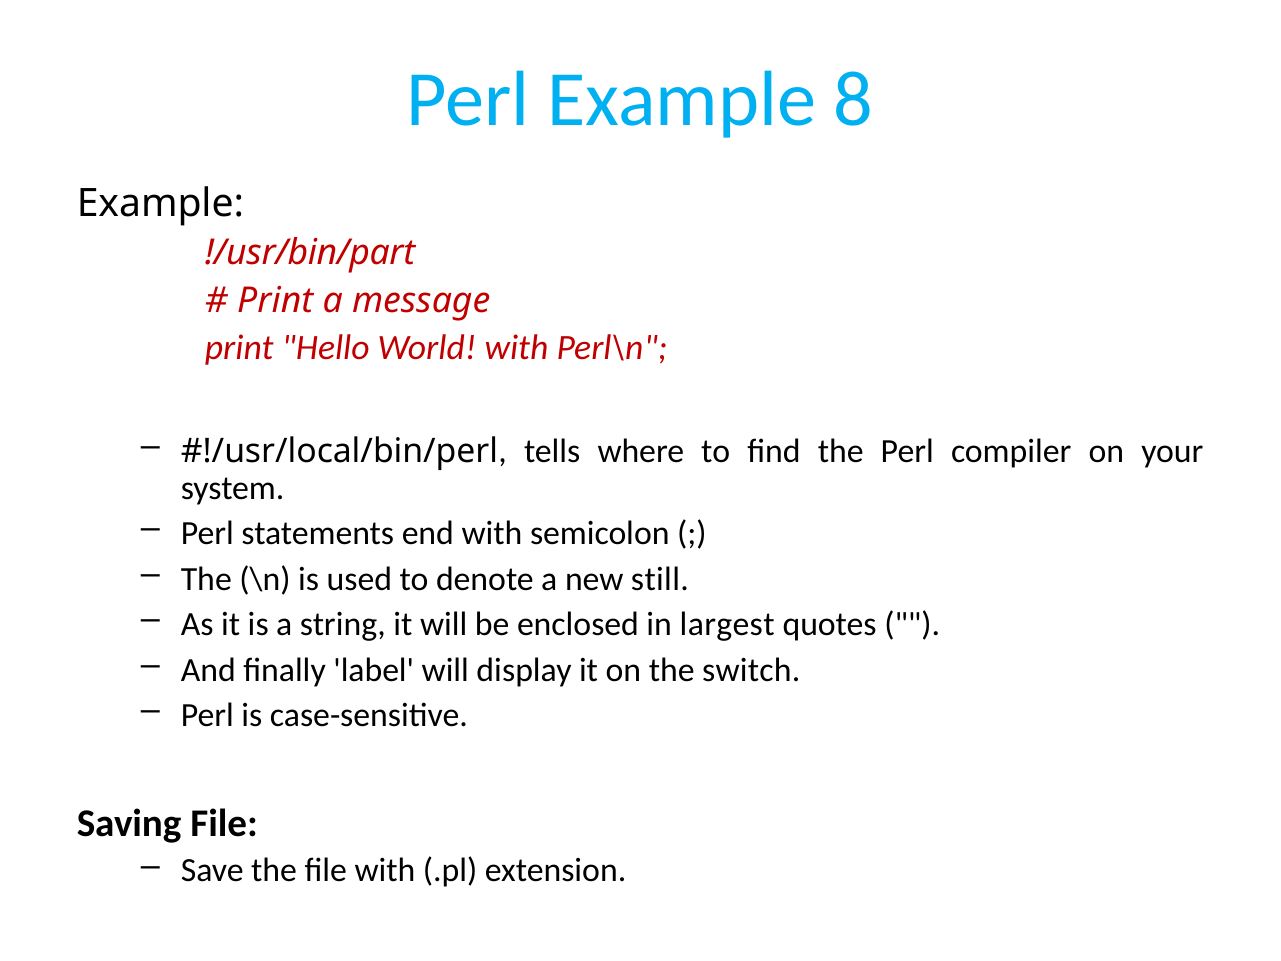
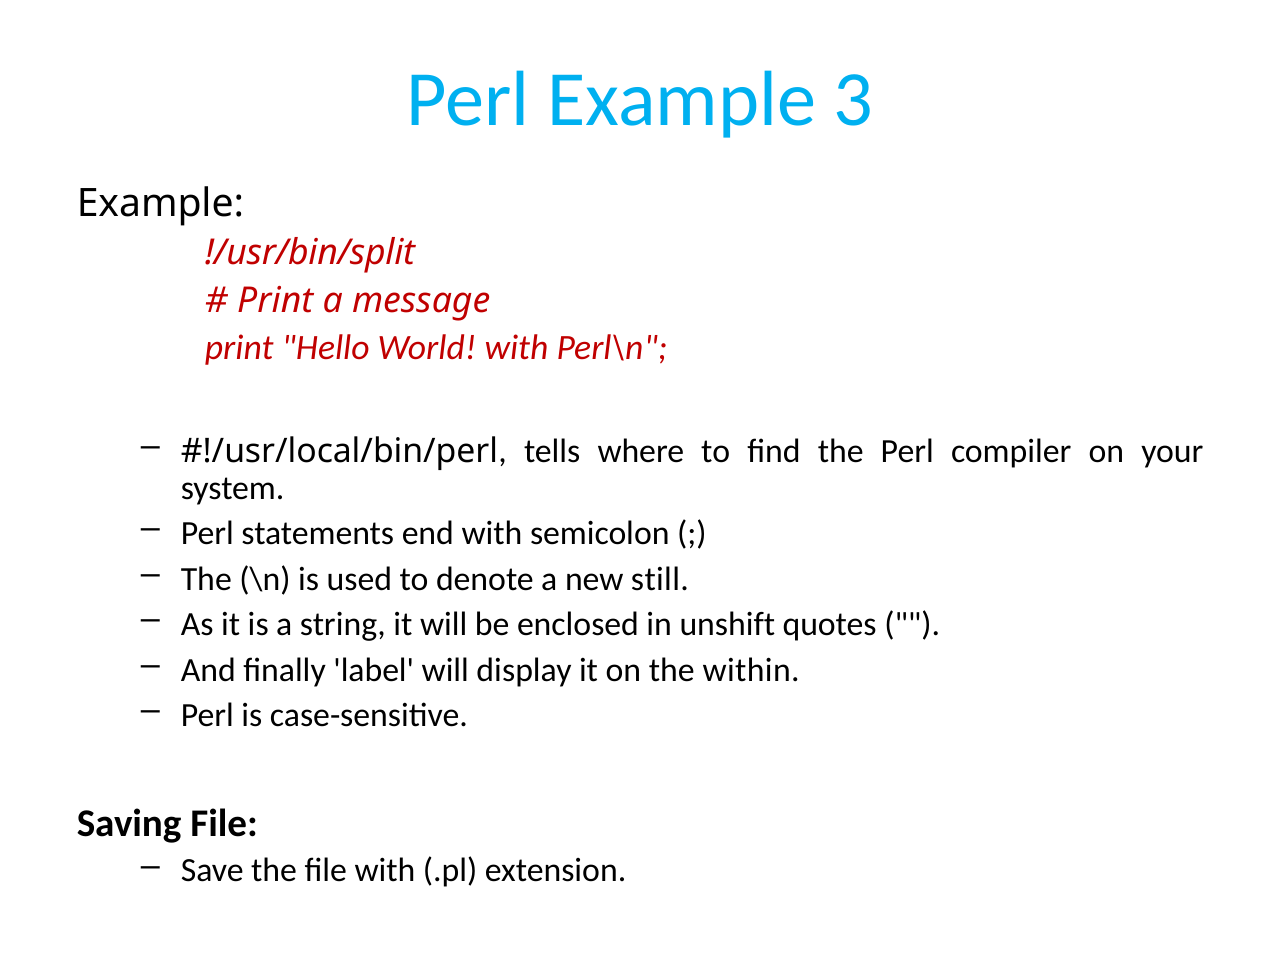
8: 8 -> 3 (854, 99)
!/usr/bin/part: !/usr/bin/part -> !/usr/bin/split (310, 253)
largest: largest -> unshift (727, 624)
switch: switch -> within (751, 670)
